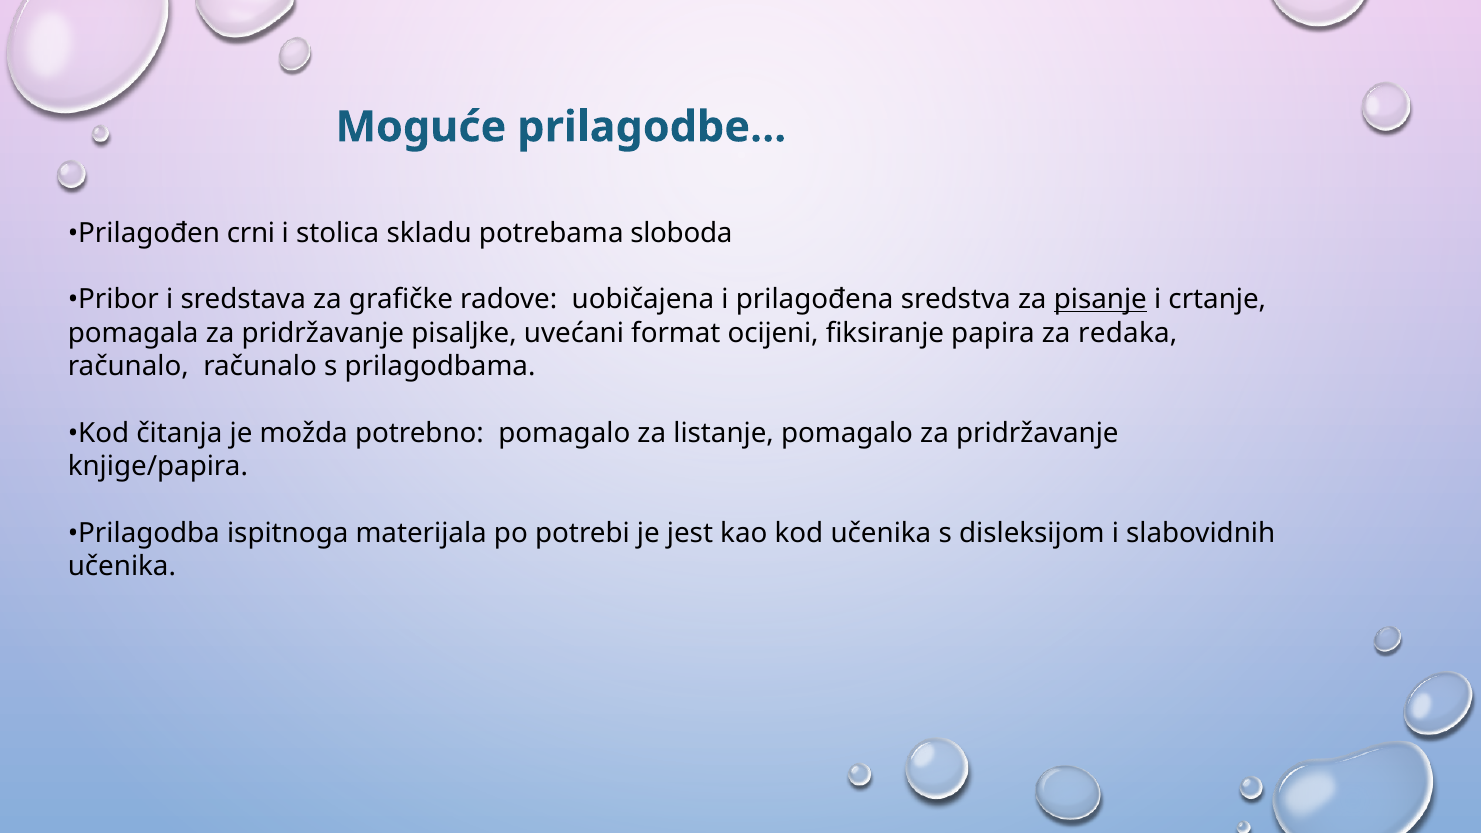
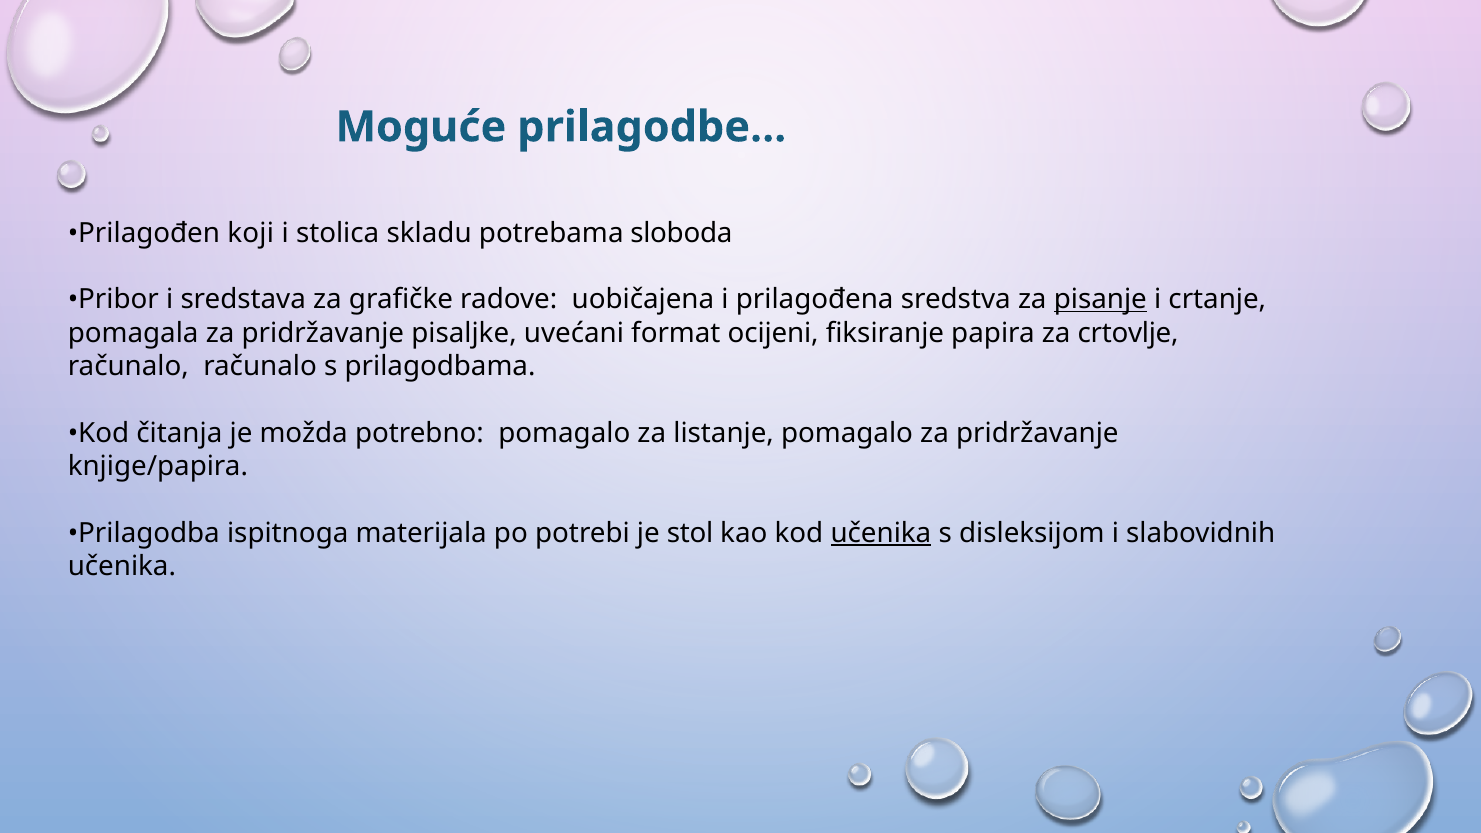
crni: crni -> koji (251, 233)
redaka: redaka -> crtovlje (1128, 333)
jest: jest -> stol (690, 533)
učenika underline: none -> present (881, 533)
